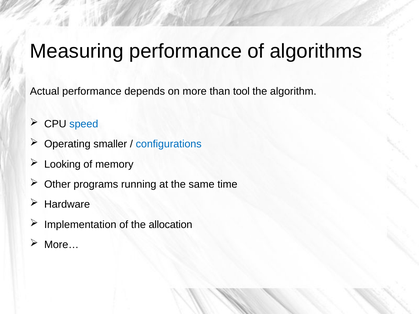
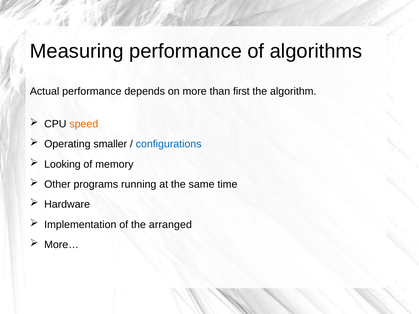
tool: tool -> first (241, 91)
speed colour: blue -> orange (84, 124)
allocation: allocation -> arranged (170, 225)
